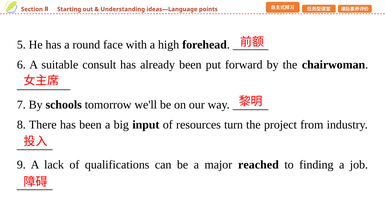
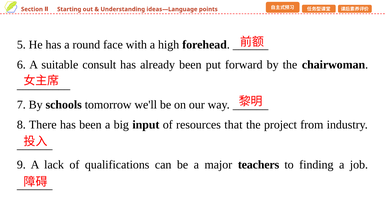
turn: turn -> that (233, 124)
reached: reached -> teachers (259, 164)
